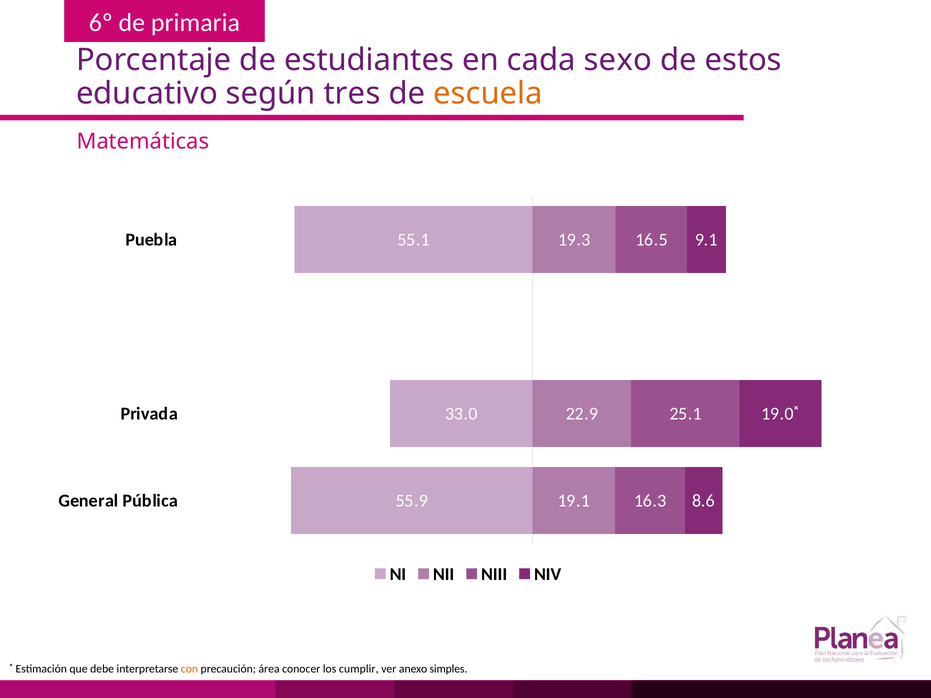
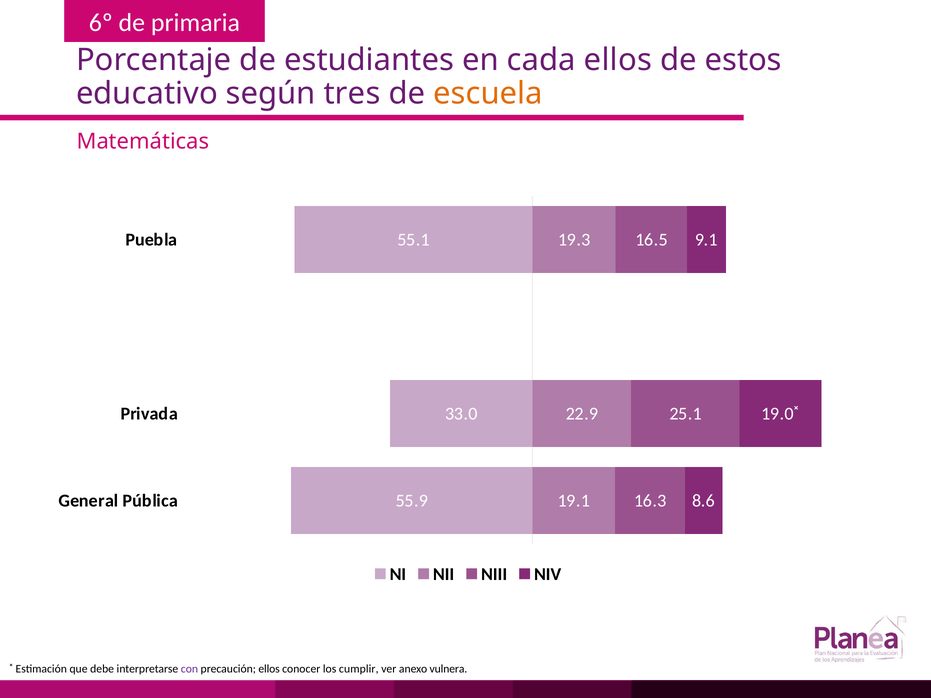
cada sexo: sexo -> ellos (618, 60)
con colour: orange -> purple (189, 669)
precaución área: área -> ellos (269, 669)
simples: simples -> vulnera (448, 669)
